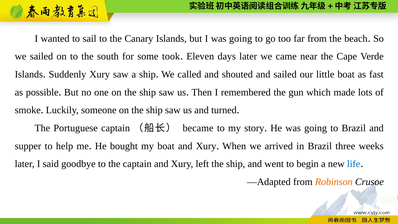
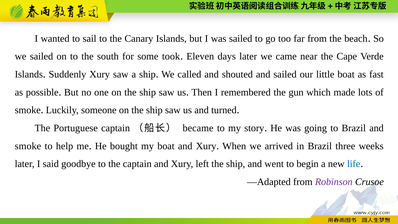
I was going: going -> sailed (241, 38)
supper: supper -> smoke (28, 146)
Robinson colour: orange -> purple (334, 182)
